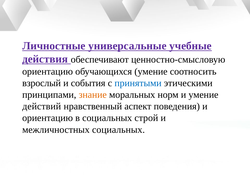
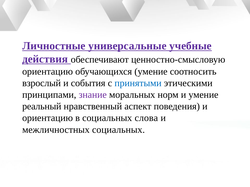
знание colour: orange -> purple (93, 95)
действий: действий -> реальный (42, 107)
строй: строй -> слова (146, 118)
